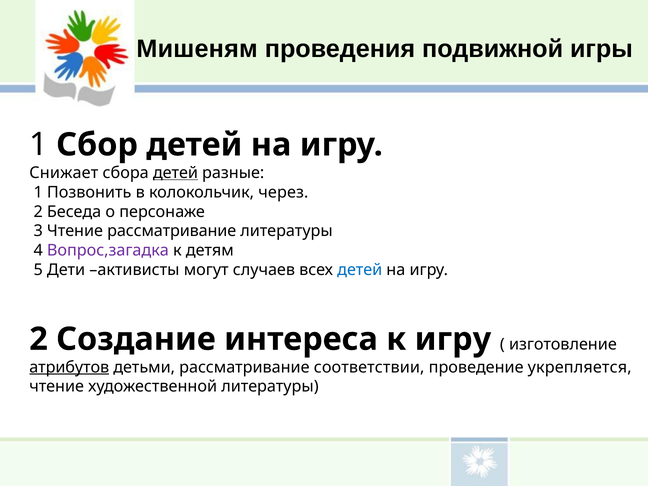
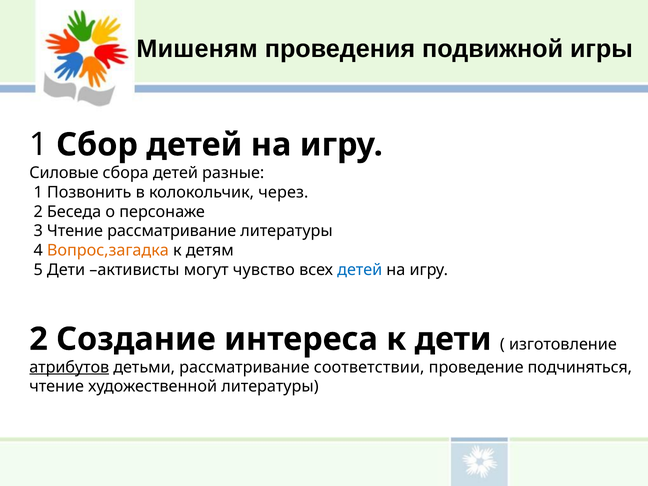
Снижает: Снижает -> Силовые (64, 173)
детей underline: present -> none (175, 173)
Вопрос,загадка colour: purple -> orange (108, 251)
случаев: случаев -> чувство (264, 270)
к игру: игру -> дети (453, 339)
укрепляется: укрепляется -> подчиняться (580, 367)
